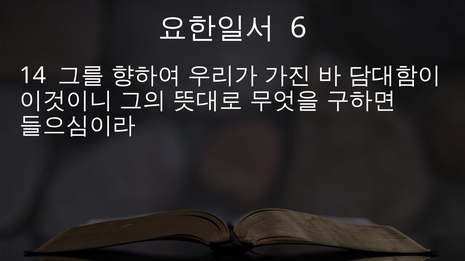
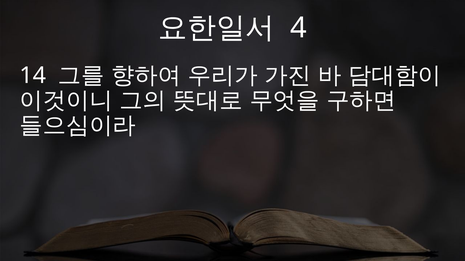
6: 6 -> 4 (298, 28)
